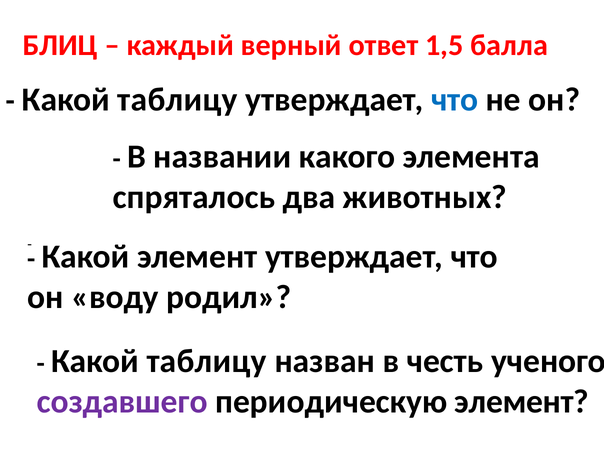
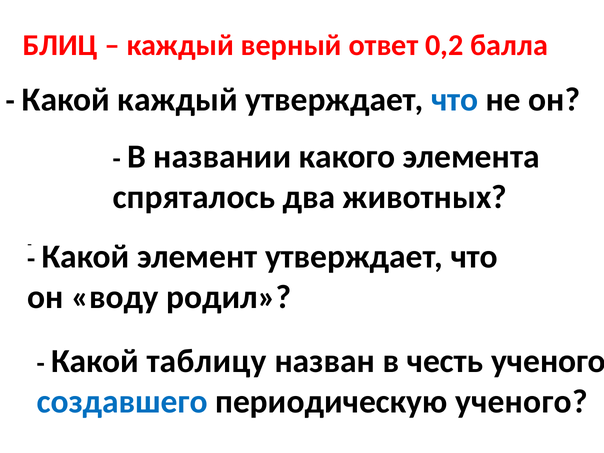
1,5: 1,5 -> 0,2 (444, 45)
таблицу: таблицу -> каждый (178, 100)
создавшего colour: purple -> blue (122, 402)
периодическую элемент: элемент -> ученого (521, 402)
